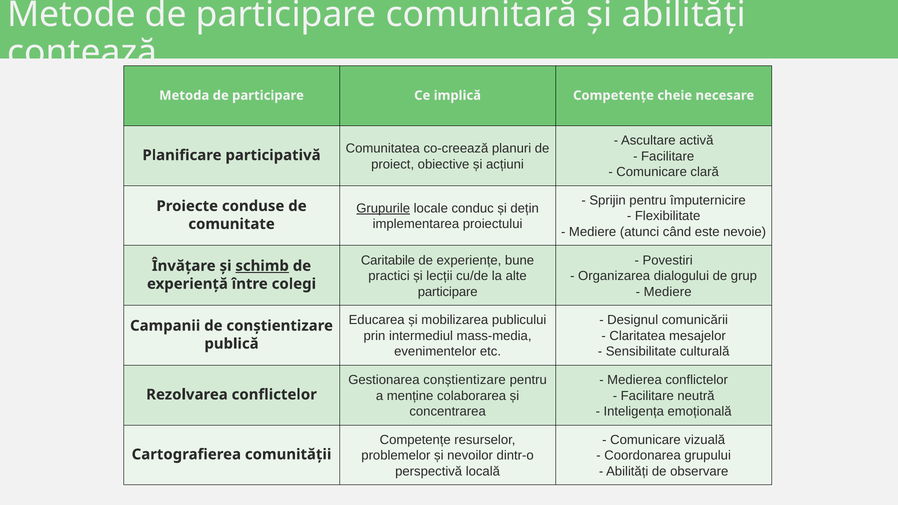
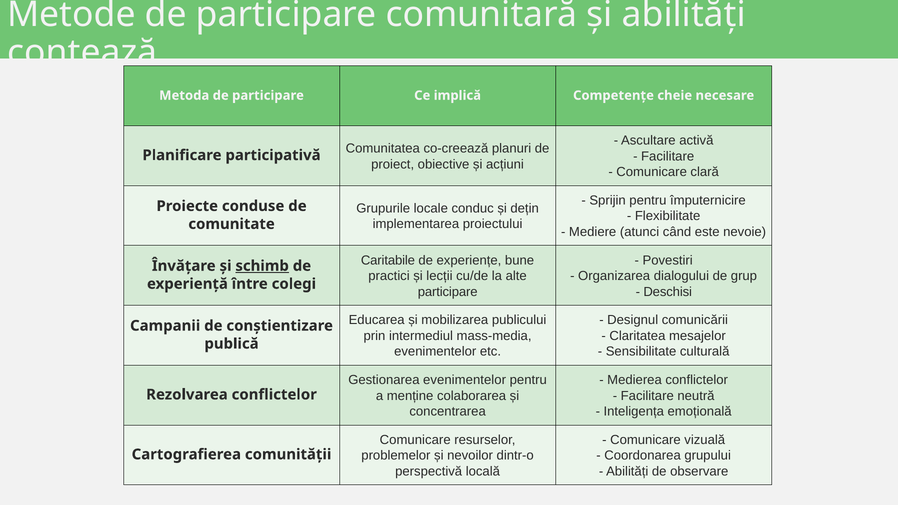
Grupurile underline: present -> none (383, 208)
Mediere: Mediere -> Deschisi (668, 292)
Gestionarea conștientizare: conștientizare -> evenimentelor (465, 380)
Competențe: Competențe -> Comunicare (415, 440)
